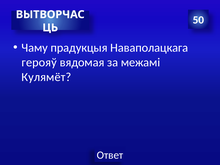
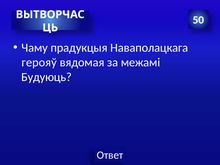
Кулямёт: Кулямёт -> Будуюць (46, 77)
